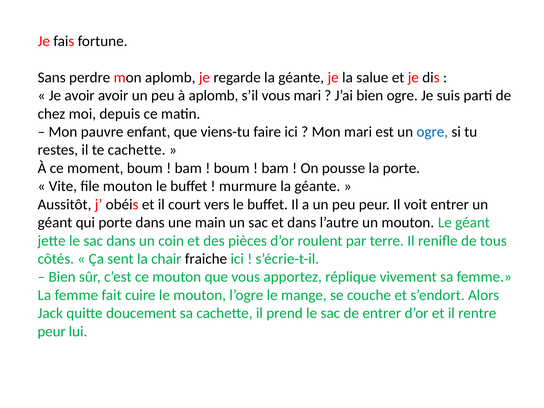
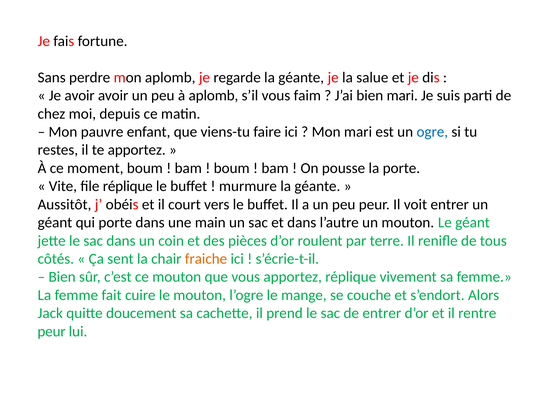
vous mari: mari -> faim (307, 96)
bien ogre: ogre -> mari (402, 96)
te cachette: cachette -> apportez (137, 150)
file mouton: mouton -> réplique (128, 186)
fraiche colour: black -> orange (206, 259)
